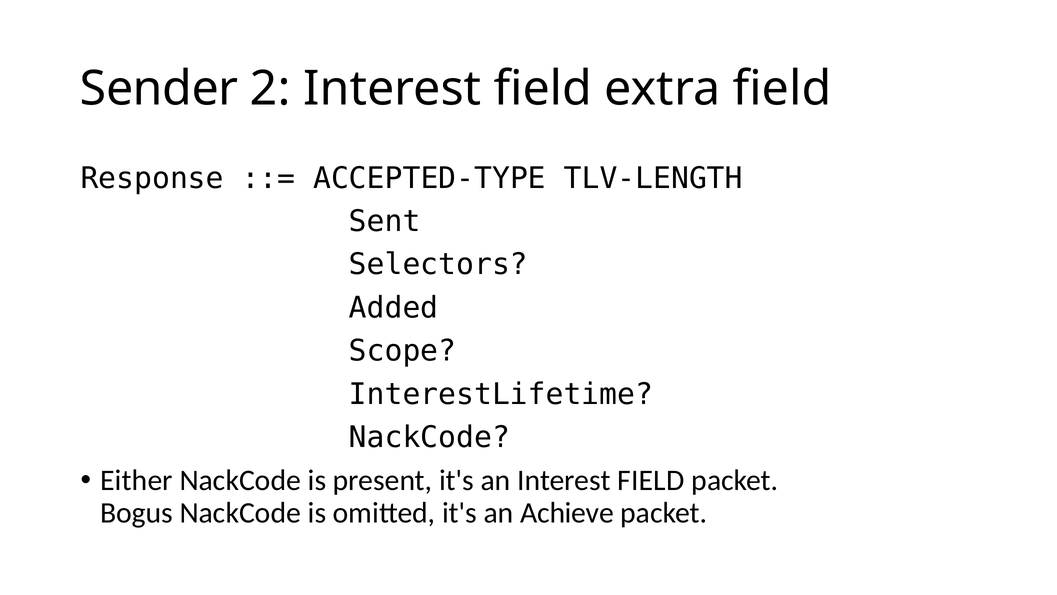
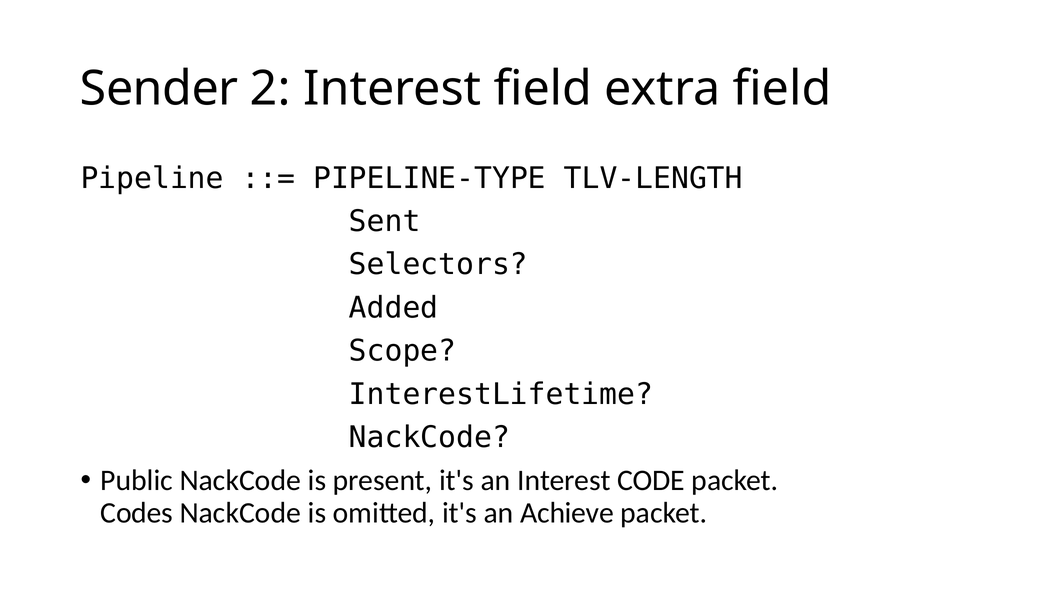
Response: Response -> Pipeline (152, 178)
ACCEPTED-TYPE: ACCEPTED-TYPE -> PIPELINE-TYPE (430, 178)
Either: Either -> Public (137, 480)
an Interest FIELD: FIELD -> CODE (651, 480)
Bogus: Bogus -> Codes (137, 512)
